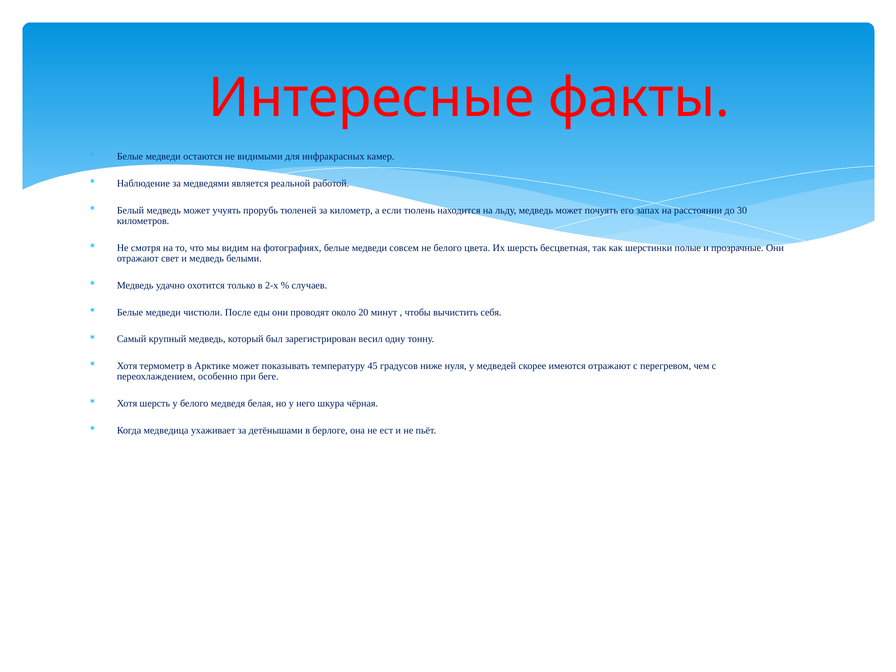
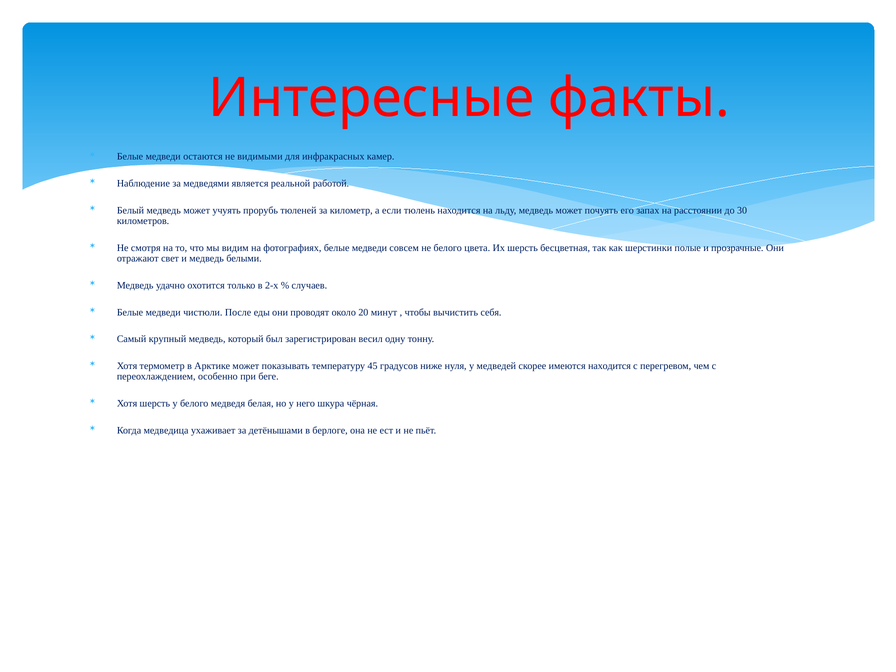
имеются отражают: отражают -> находится (610, 366)
